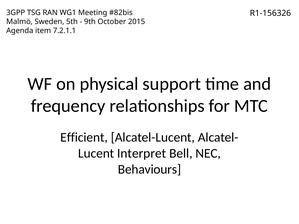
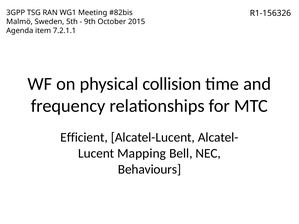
support: support -> collision (172, 84)
Interpret: Interpret -> Mapping (142, 153)
